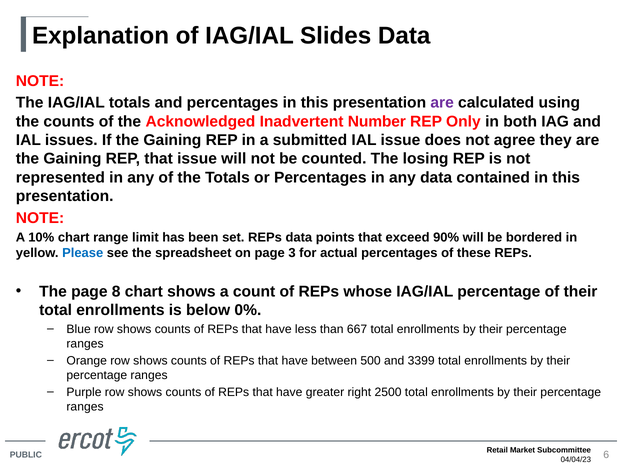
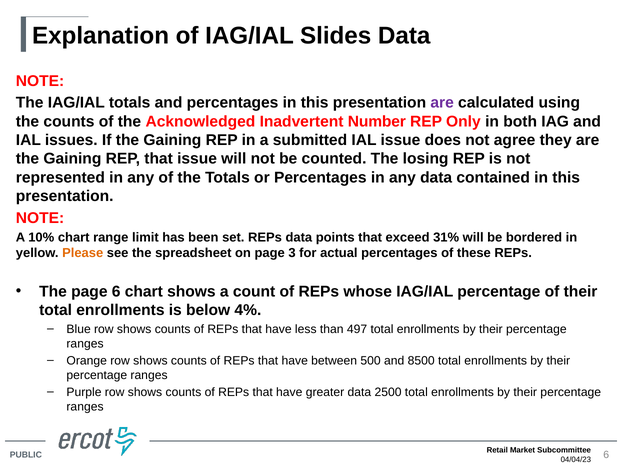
90%: 90% -> 31% (446, 238)
Please colour: blue -> orange (83, 253)
page 8: 8 -> 6 (116, 292)
0%: 0% -> 4% (248, 310)
667: 667 -> 497 (357, 329)
3399: 3399 -> 8500 (421, 361)
greater right: right -> data (359, 392)
